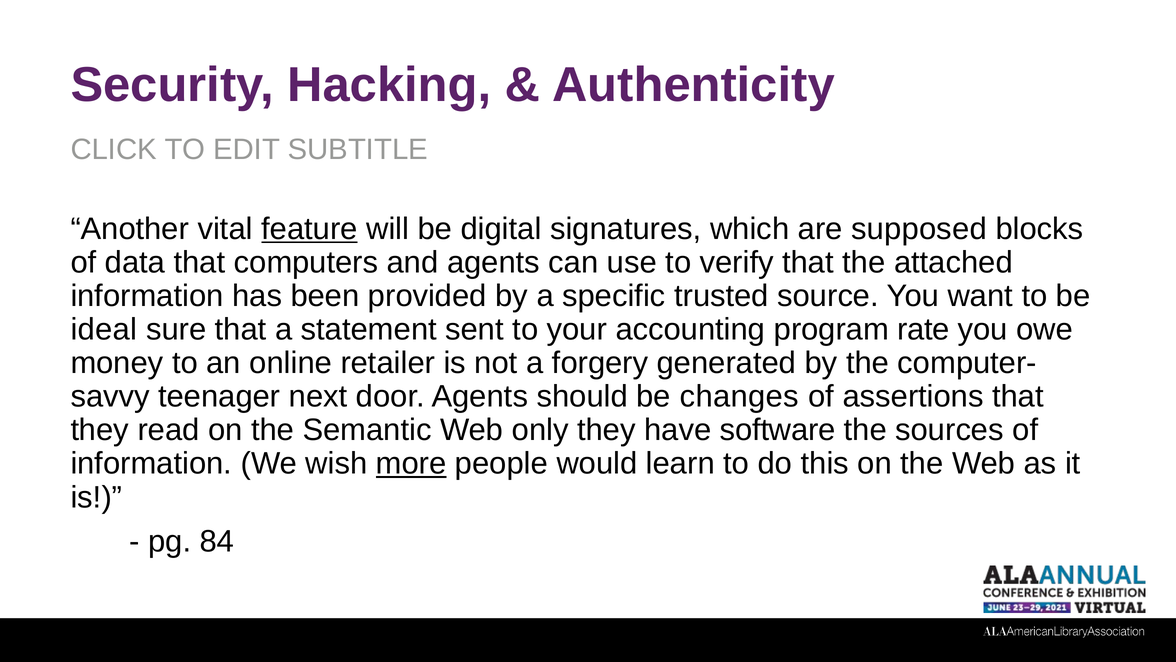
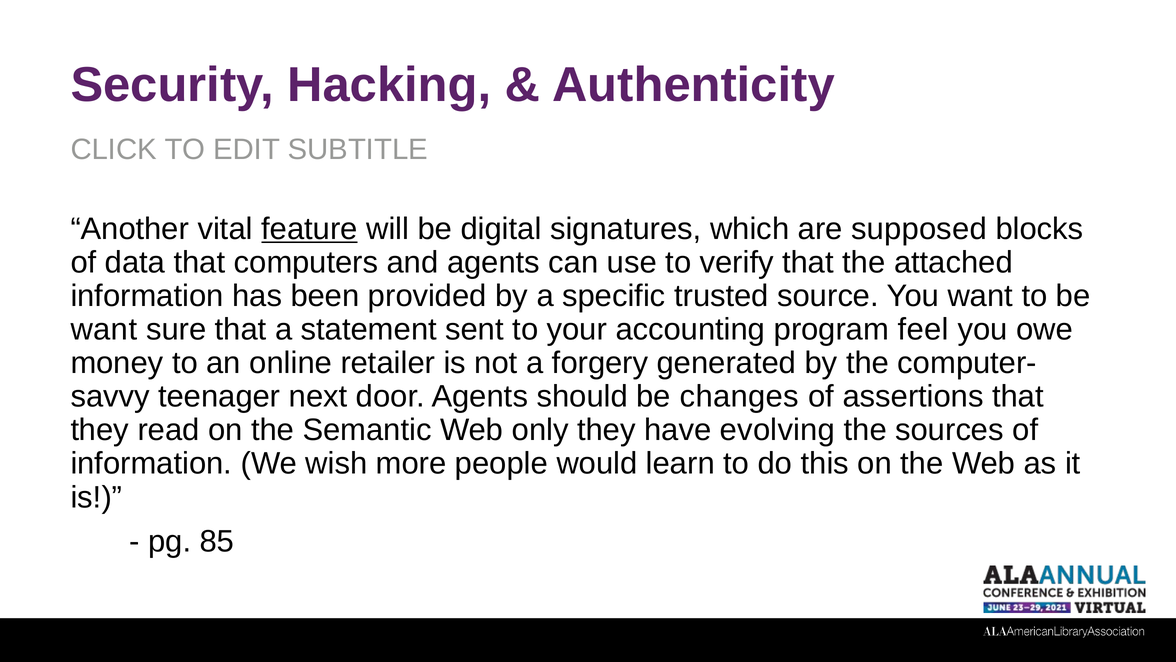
ideal: ideal -> want (104, 329)
rate: rate -> feel (923, 329)
software: software -> evolving (777, 430)
more underline: present -> none (411, 463)
84: 84 -> 85 (217, 541)
